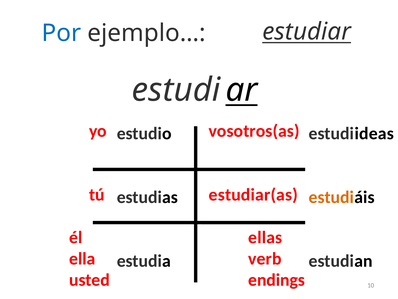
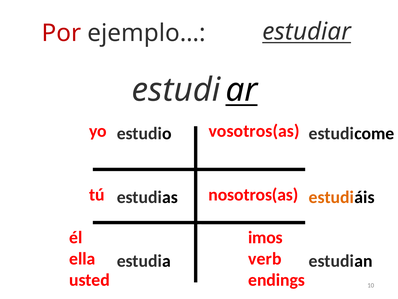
Por colour: blue -> red (61, 33)
ideas: ideas -> come (374, 133)
estudiar(as: estudiar(as -> nosotros(as (253, 195)
ellas: ellas -> imos (265, 237)
